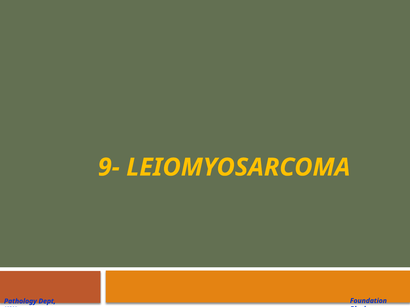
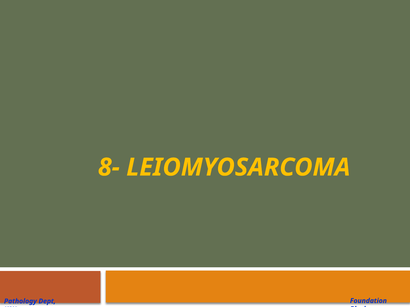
9-: 9- -> 8- (109, 168)
